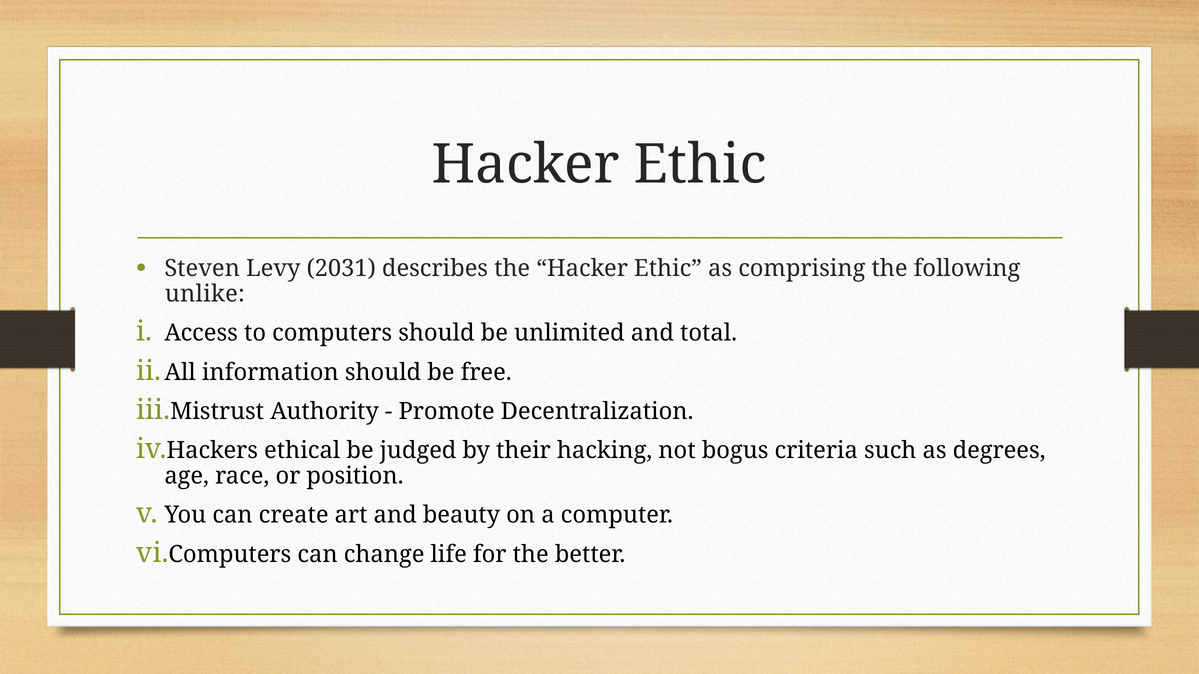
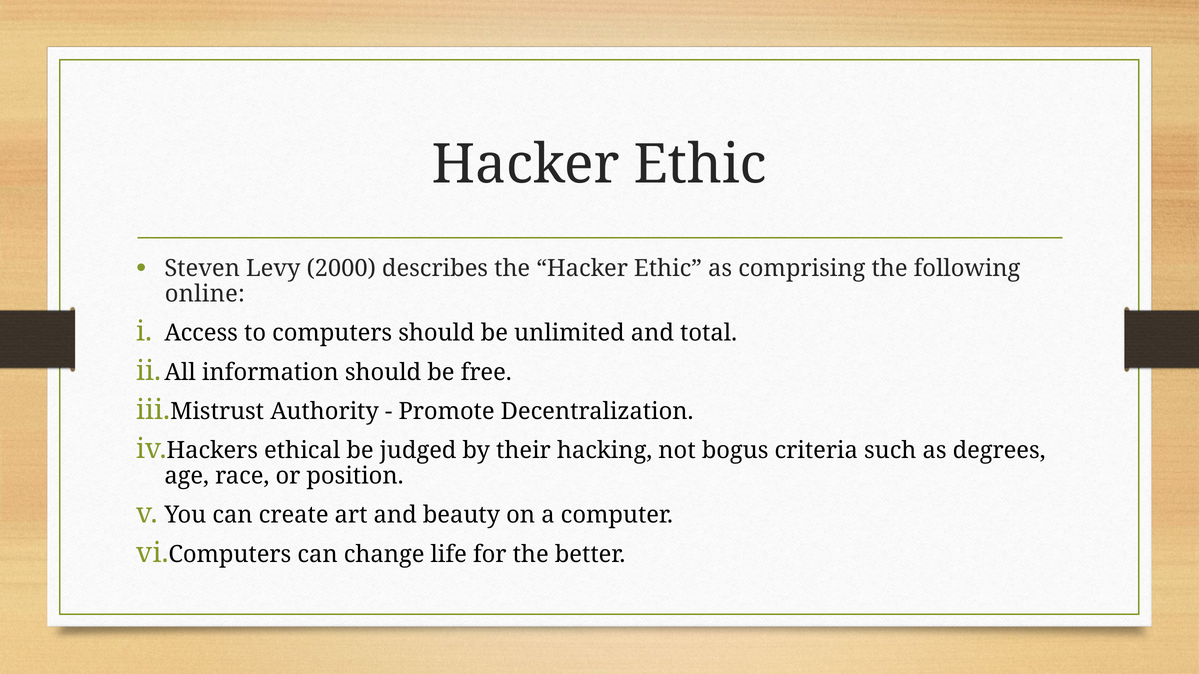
2031: 2031 -> 2000 (341, 269)
unlike: unlike -> online (205, 294)
